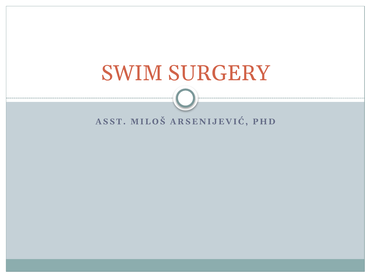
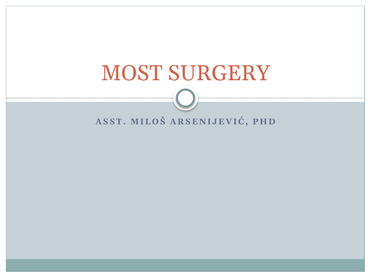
SWIM: SWIM -> MOST (132, 73)
